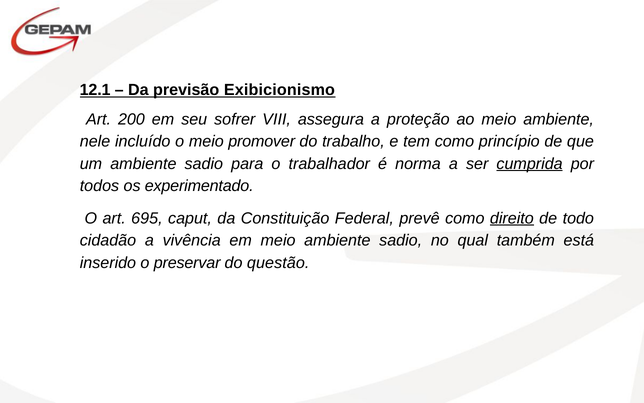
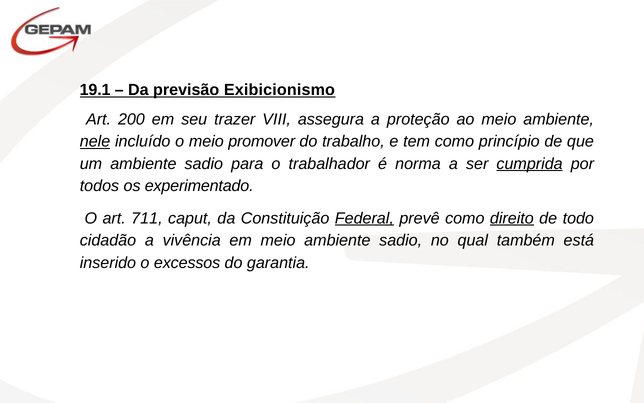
12.1: 12.1 -> 19.1 (95, 90)
sofrer: sofrer -> trazer (235, 119)
nele underline: none -> present (95, 141)
695: 695 -> 711 (147, 218)
Federal underline: none -> present (364, 218)
preservar: preservar -> excessos (187, 262)
questão: questão -> garantia (278, 262)
